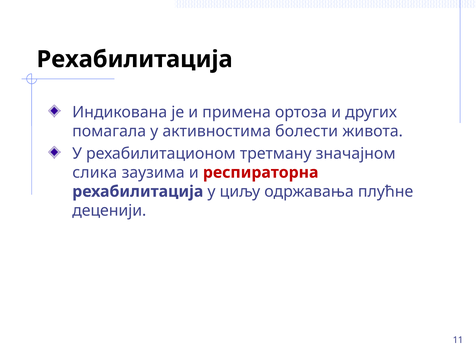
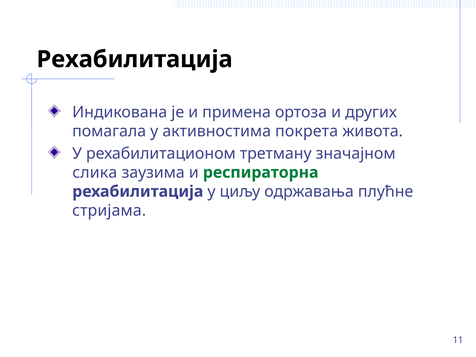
болести: болести -> покрета (307, 131)
респираторна colour: red -> green (261, 172)
деценији: деценији -> стријама (109, 211)
